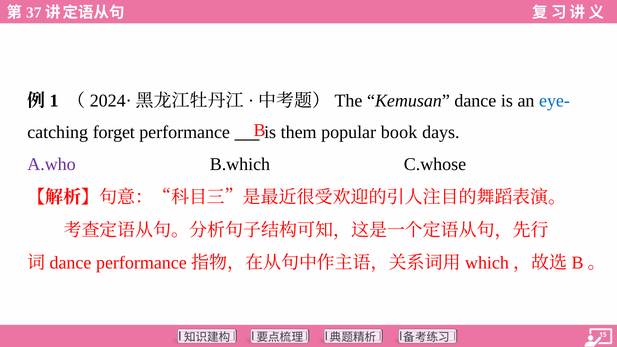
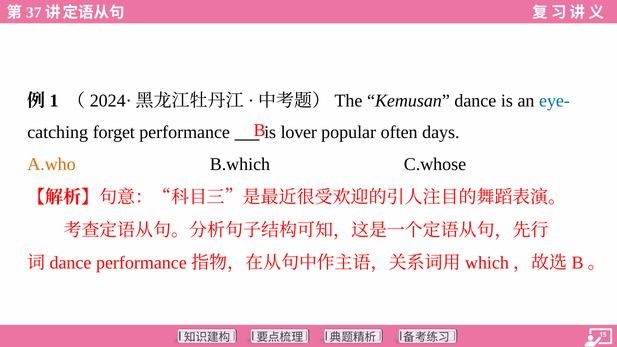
them: them -> lover (299, 133)
book: book -> often (399, 133)
A.who colour: purple -> orange (52, 164)
